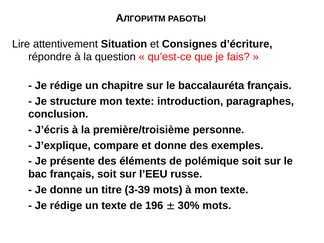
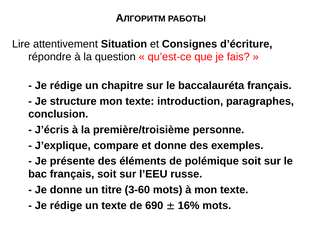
3-39: 3-39 -> 3-60 (137, 190)
196: 196 -> 690 (154, 205)
30%: 30% -> 16% (189, 205)
